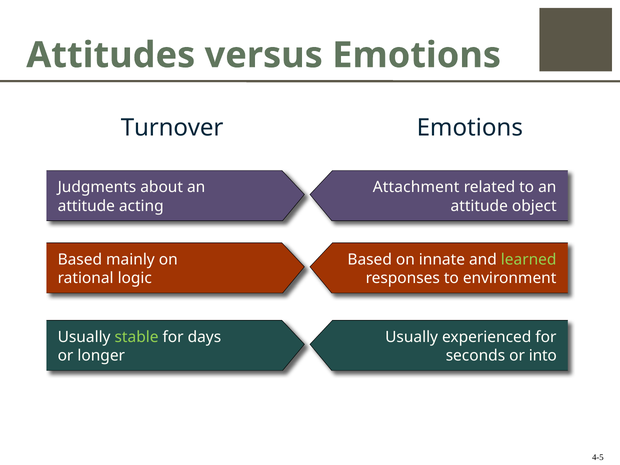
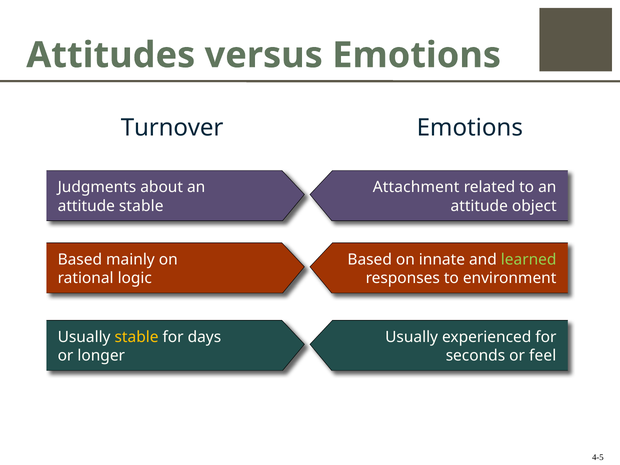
attitude acting: acting -> stable (141, 206)
stable colour: light green -> yellow (137, 337)
into: into -> feel (543, 356)
